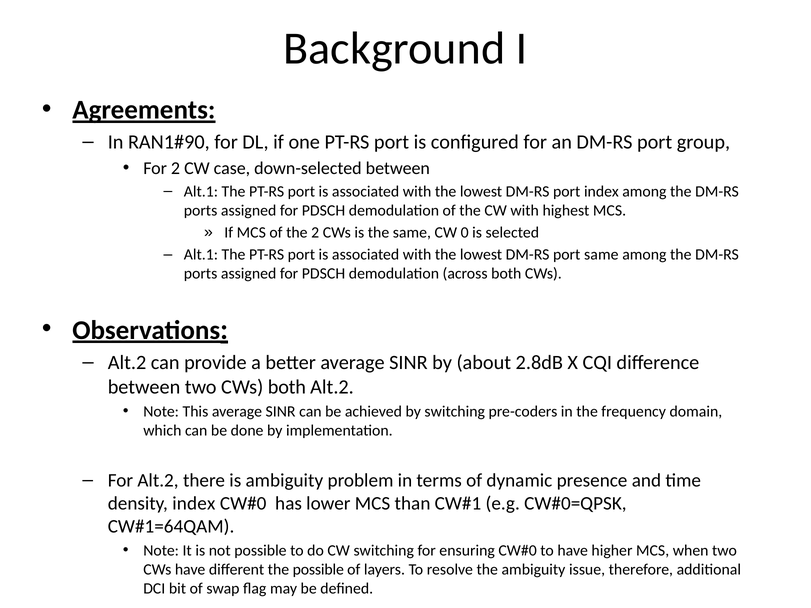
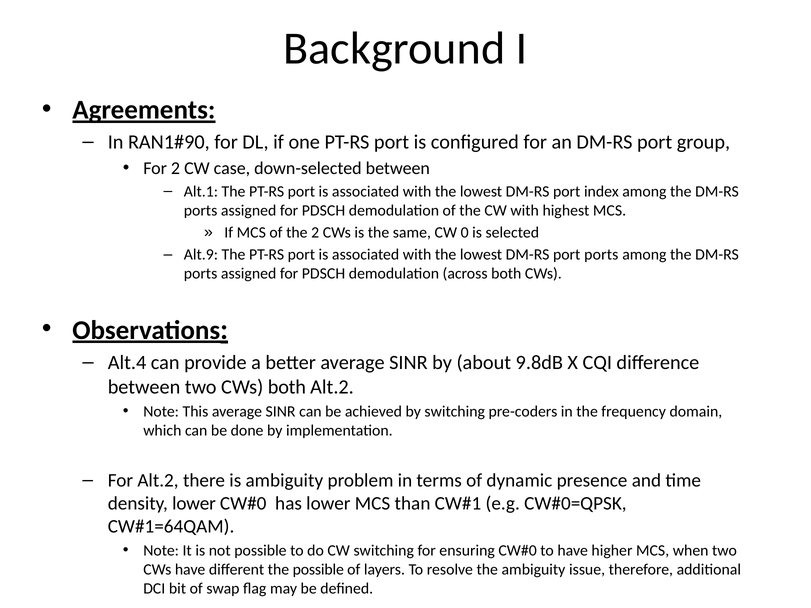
Alt.1: Alt.1 -> Alt.9 (201, 255)
port same: same -> ports (601, 255)
Alt.2: Alt.2 -> Alt.4 (127, 363)
2.8dB: 2.8dB -> 9.8dB (539, 363)
density index: index -> lower (194, 504)
